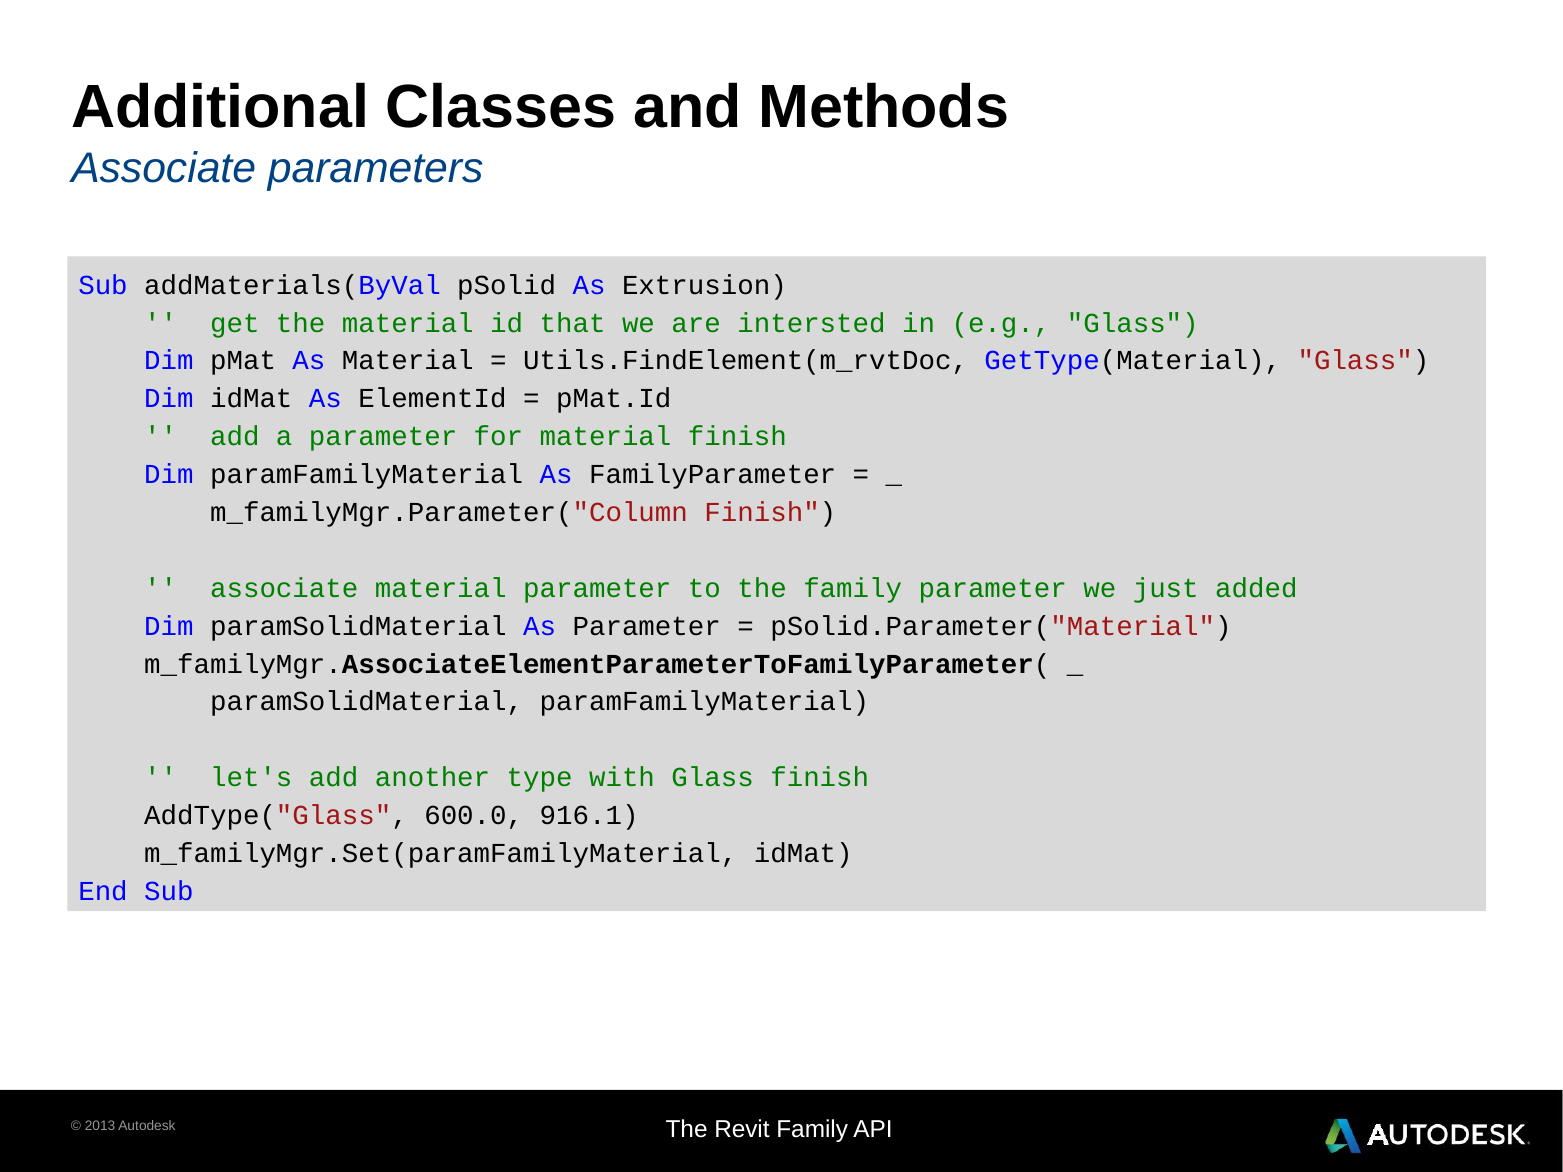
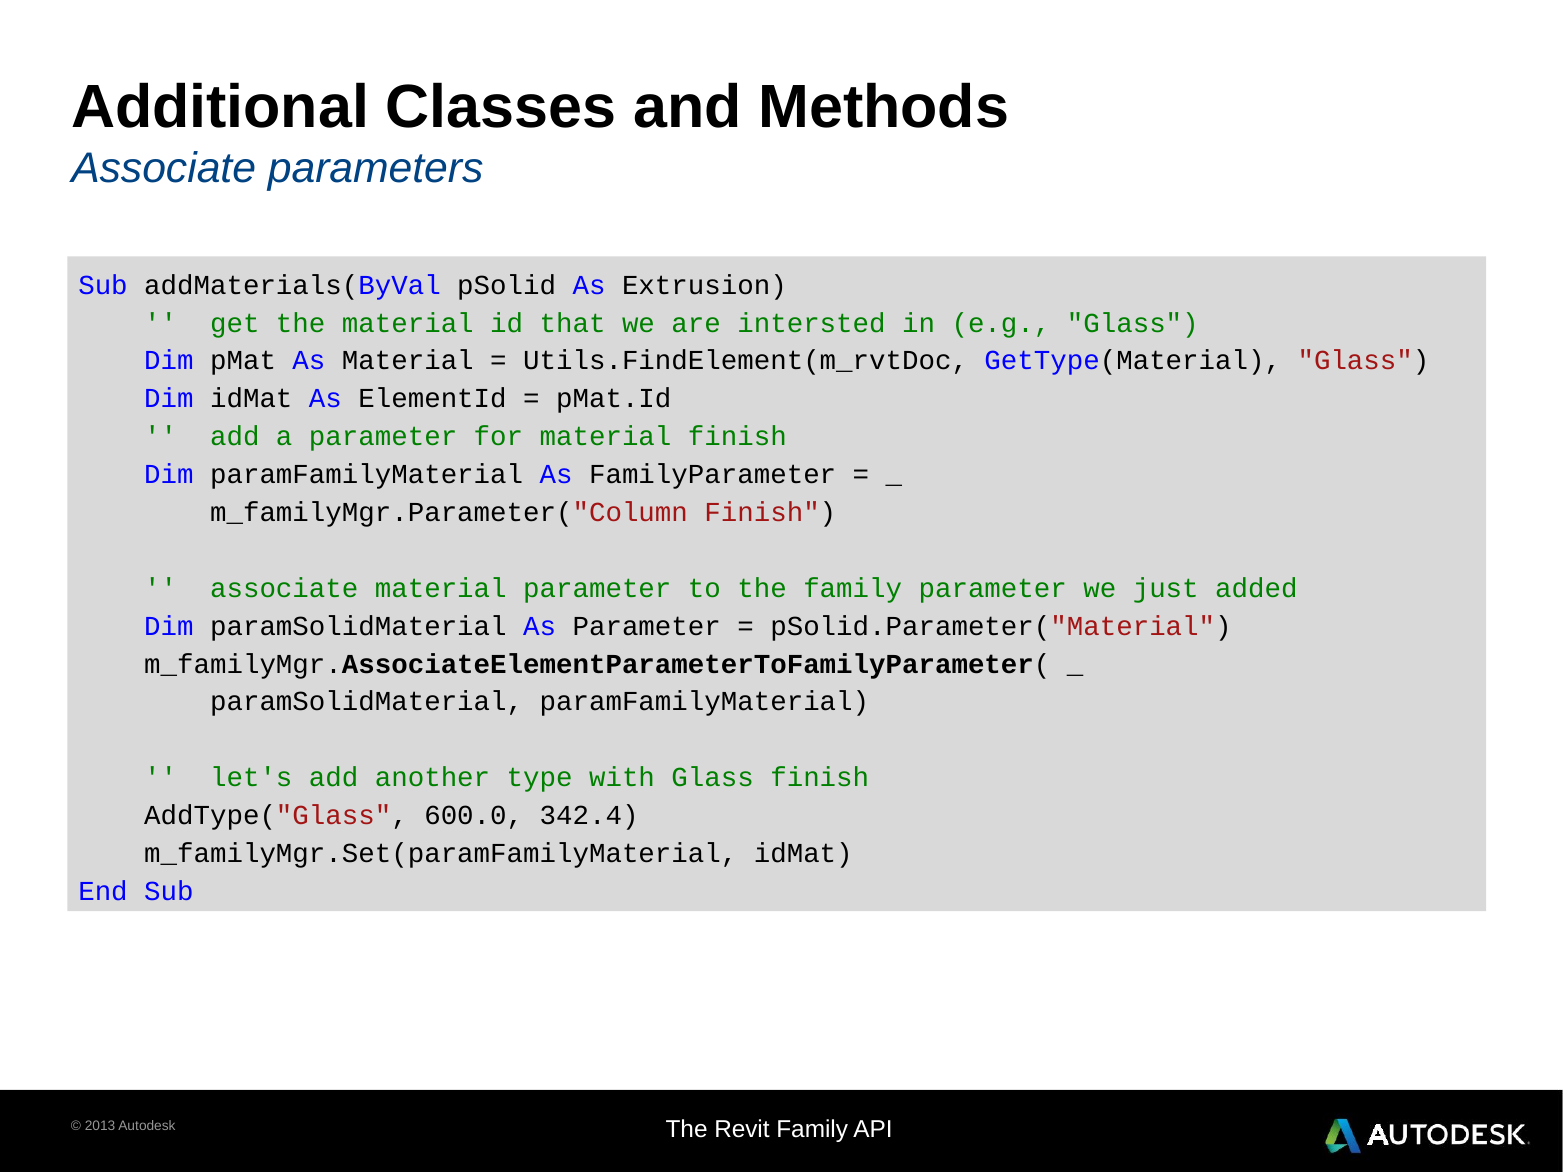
916.1: 916.1 -> 342.4 (589, 816)
